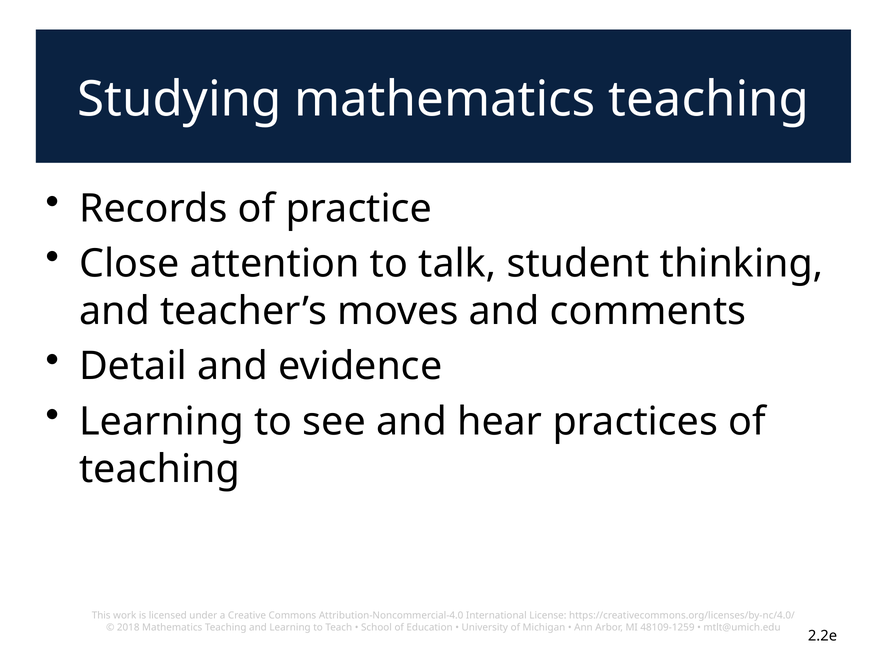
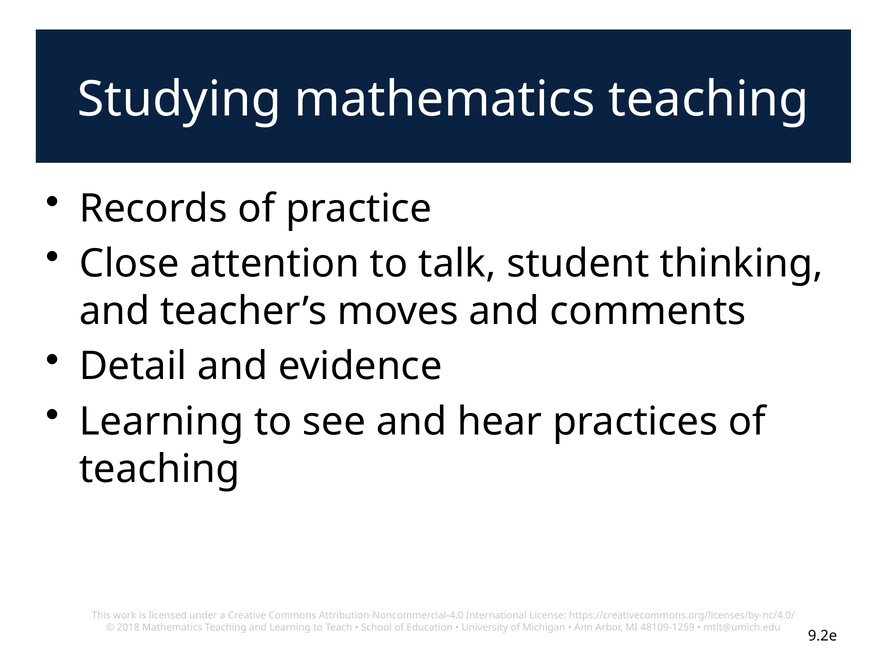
2.2e: 2.2e -> 9.2e (822, 636)
